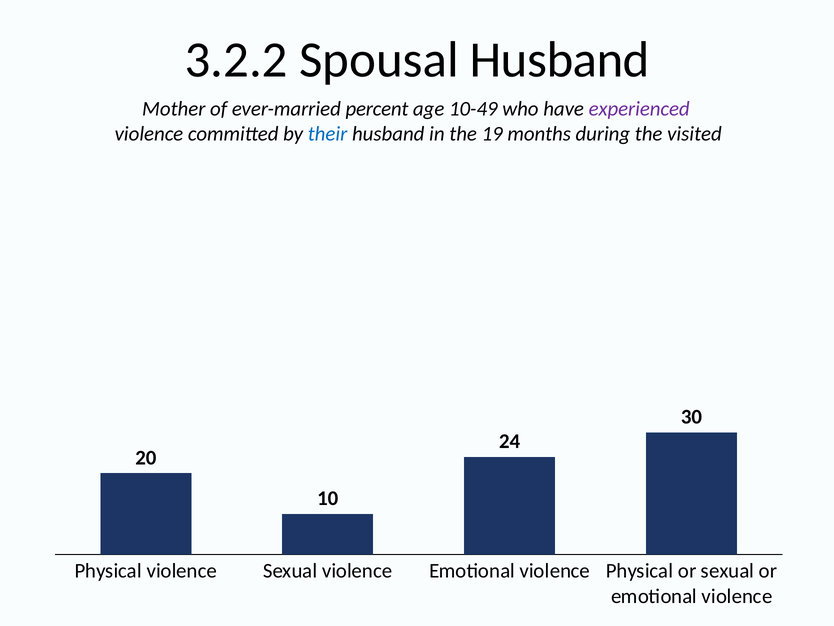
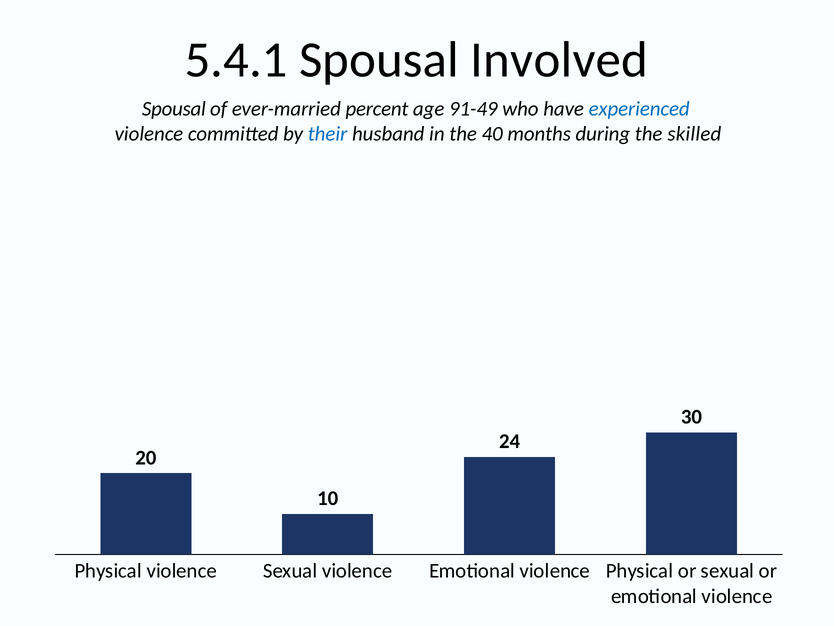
3.2.2: 3.2.2 -> 5.4.1 (236, 60)
Spousal Husband: Husband -> Involved (559, 60)
Mother: Mother -> Spousal (174, 109)
10-49: 10-49 -> 91-49 (473, 109)
experienced colour: purple -> blue (639, 109)
19: 19 -> 40 (492, 134)
visited: visited -> skilled (694, 134)
